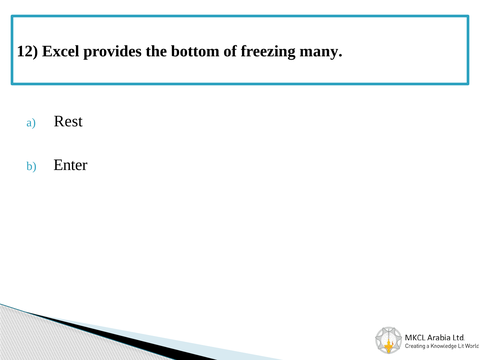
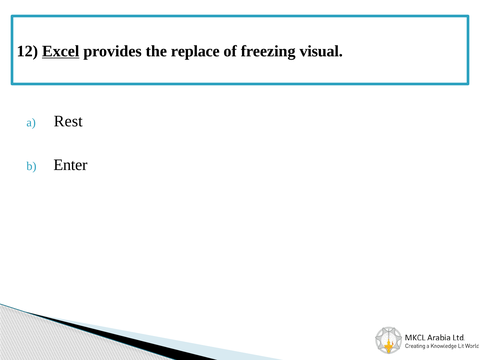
Excel underline: none -> present (61, 51)
bottom: bottom -> replace (195, 51)
many: many -> visual (321, 51)
